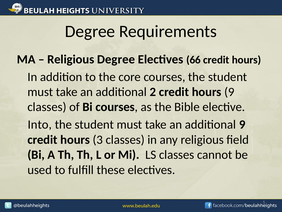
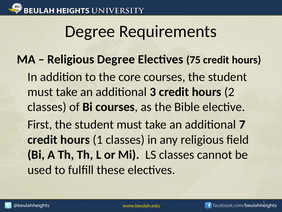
66: 66 -> 75 (193, 60)
2: 2 -> 3 (153, 92)
hours 9: 9 -> 2 (229, 92)
Into: Into -> First (40, 124)
additional 9: 9 -> 7 (242, 124)
3: 3 -> 1 (98, 139)
